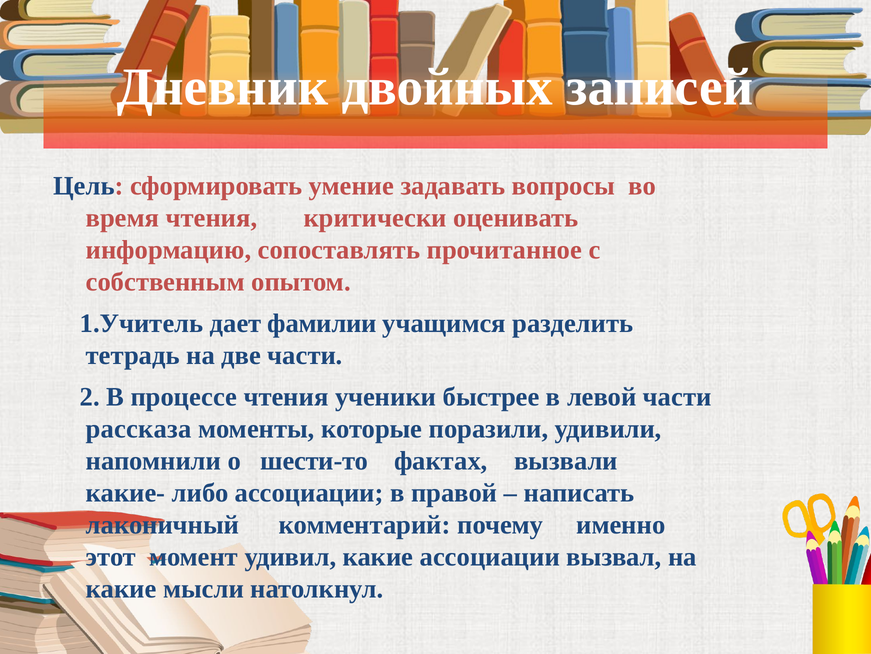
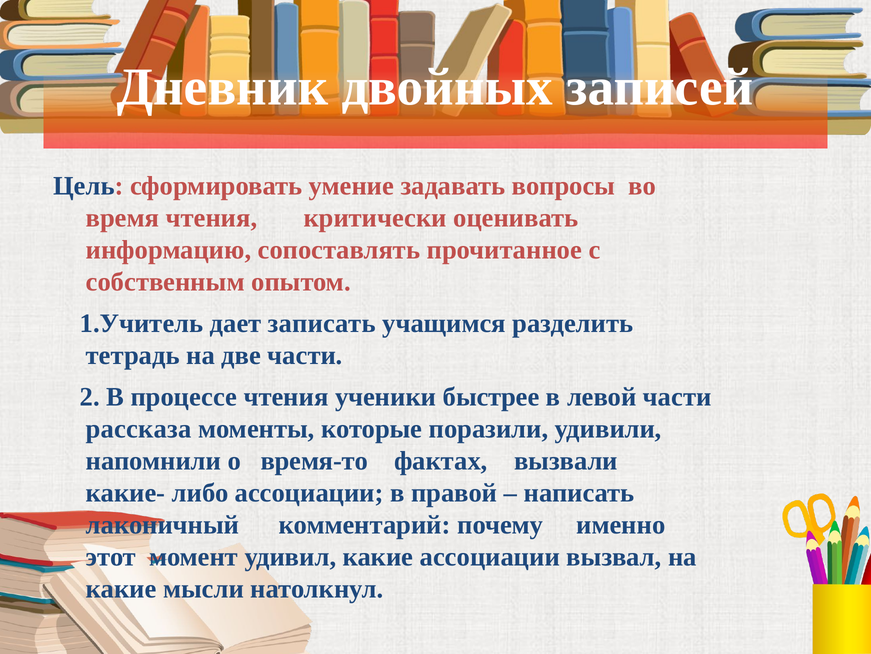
фамилии: фамилии -> записать (322, 323)
шести-то: шести-то -> время-то (314, 460)
